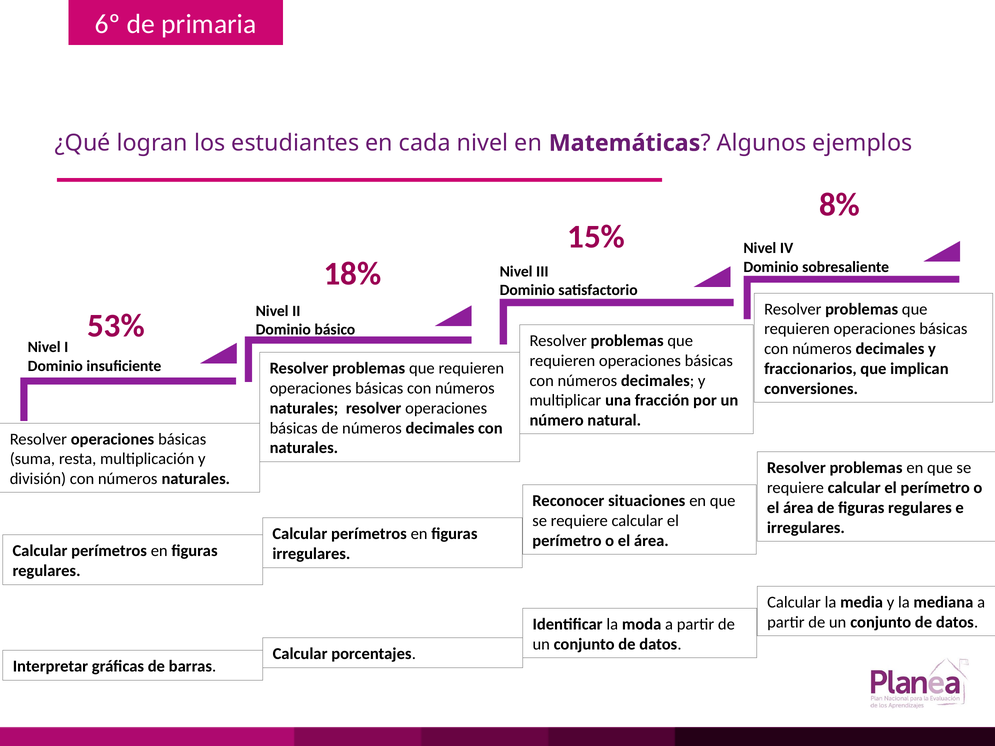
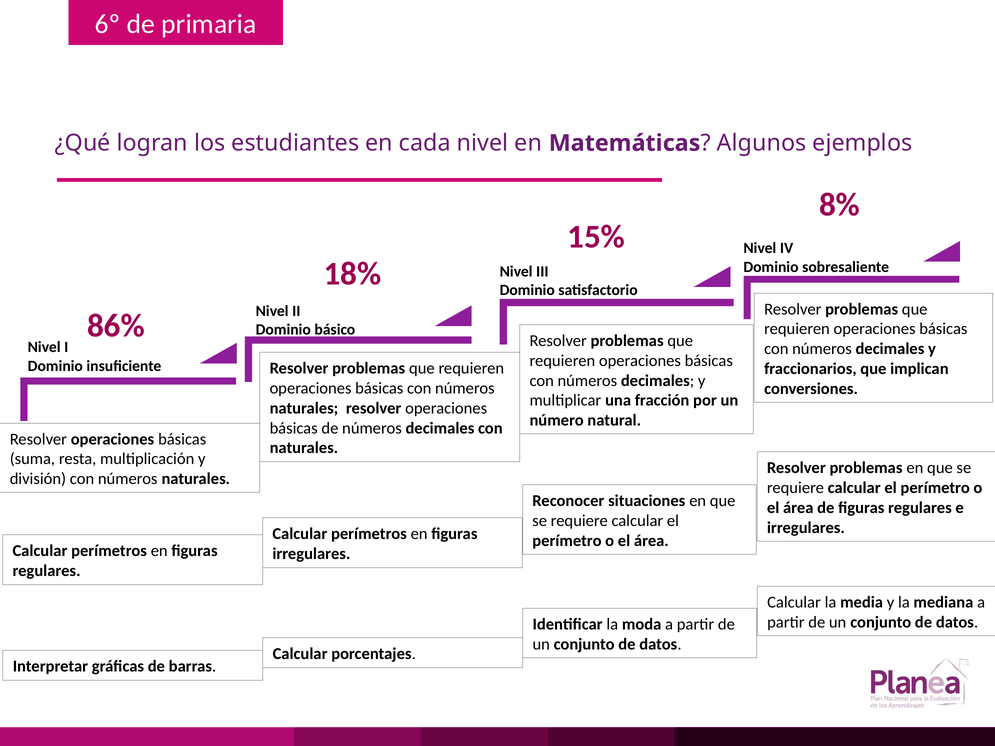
53%: 53% -> 86% (116, 326)
